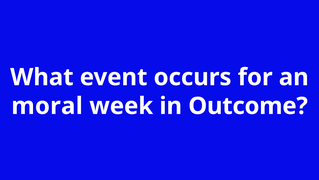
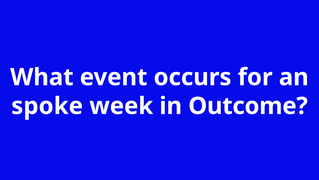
moral: moral -> spoke (47, 106)
